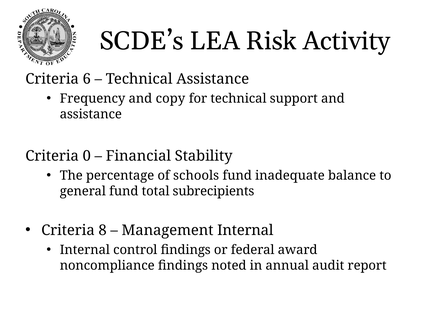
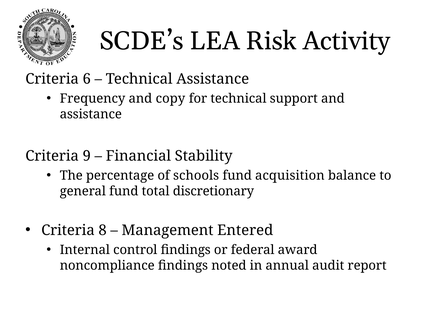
0: 0 -> 9 (87, 156)
inadequate: inadequate -> acquisition (290, 176)
subrecipients: subrecipients -> discretionary (213, 191)
Management Internal: Internal -> Entered (245, 231)
